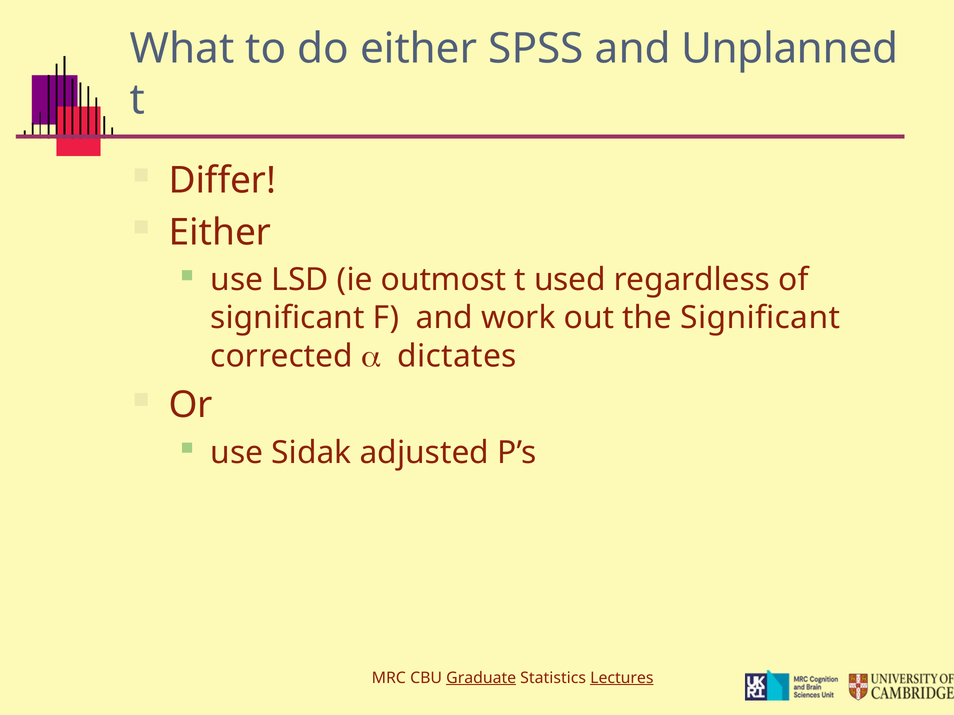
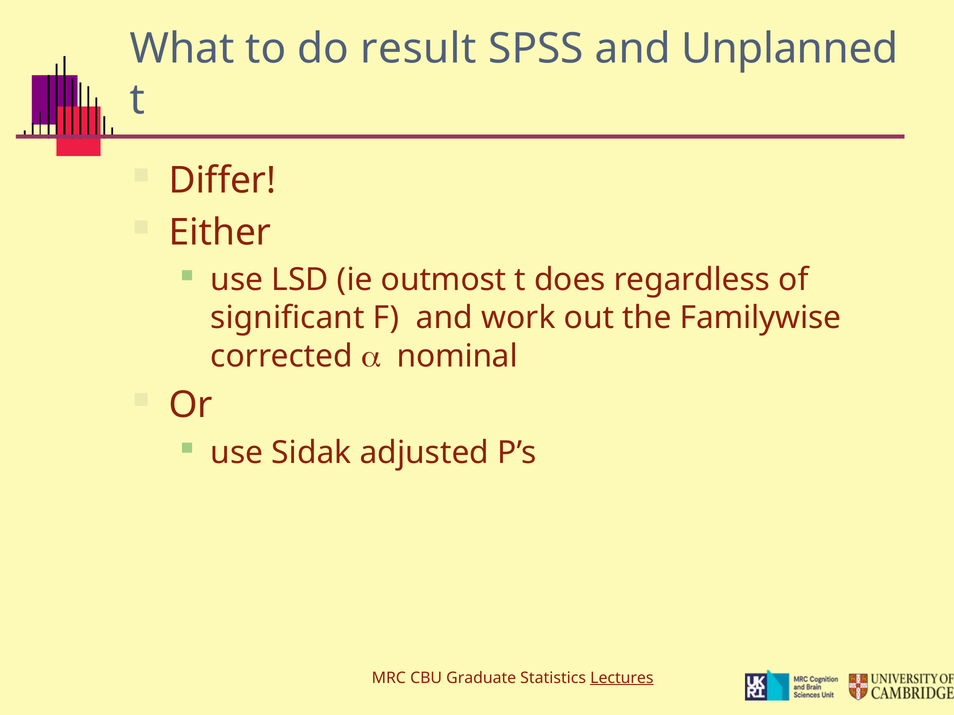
do either: either -> result (418, 49)
used: used -> does (570, 280)
the Significant: Significant -> Familywise (760, 318)
dictates: dictates -> nominal (457, 356)
Graduate underline: present -> none (481, 678)
